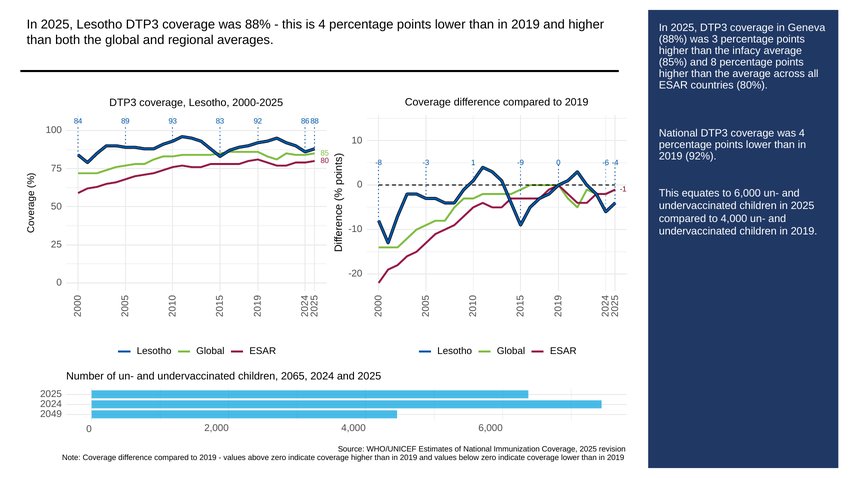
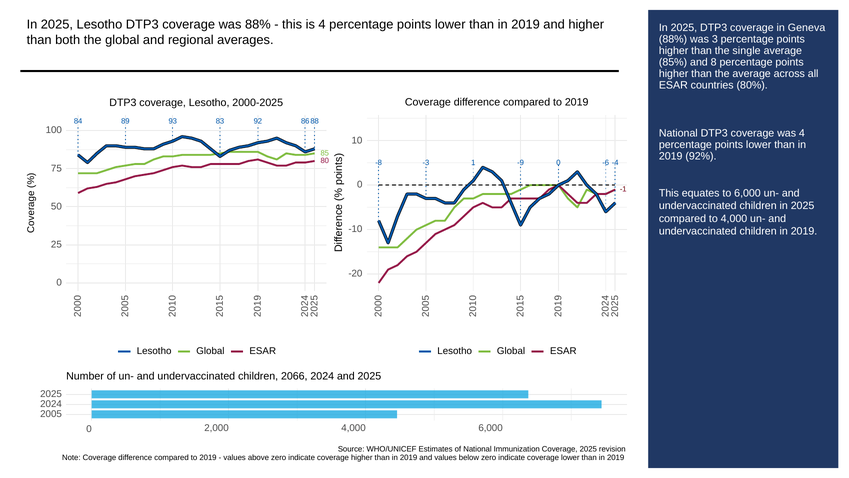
infacy: infacy -> single (747, 51)
2065: 2065 -> 2066 (294, 376)
2049: 2049 -> 2005 (51, 414)
